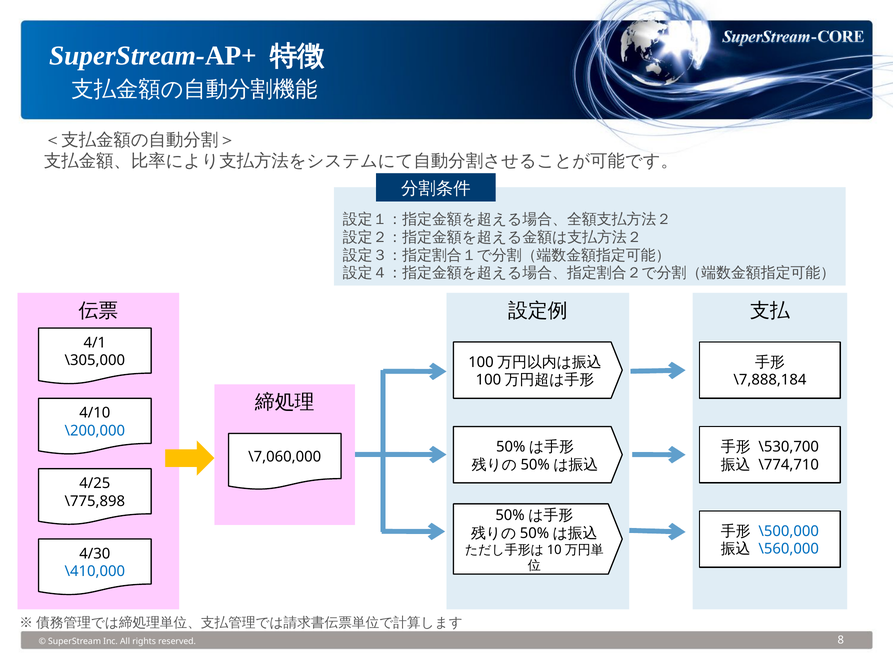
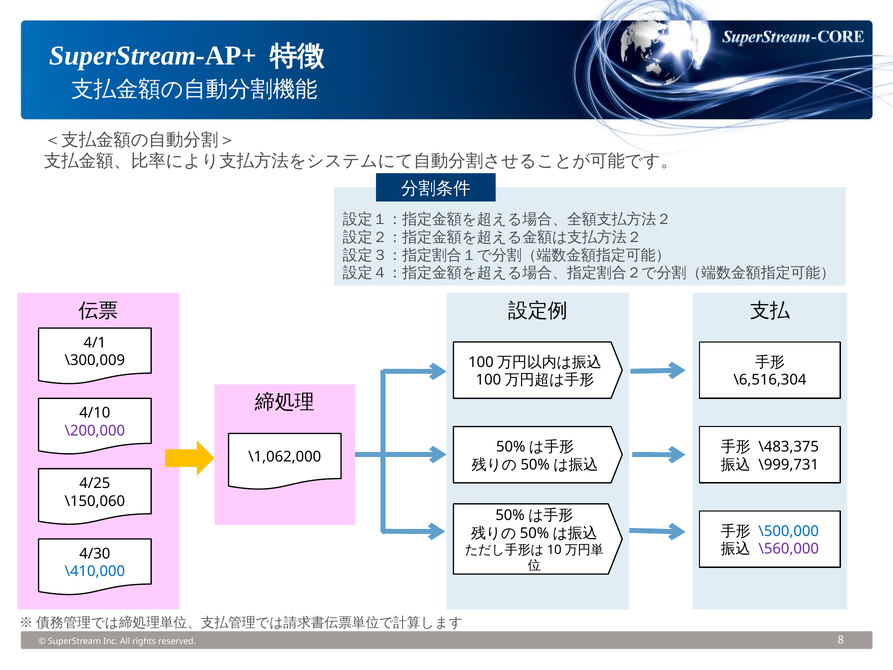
\305,000: \305,000 -> \300,009 (95, 360)
\7,888,184: \7,888,184 -> \6,516,304 (770, 380)
\200,000 colour: blue -> purple (95, 431)
\530,700: \530,700 -> \483,375 (789, 447)
\7,060,000: \7,060,000 -> \1,062,000 (285, 457)
\774,710: \774,710 -> \999,731 (789, 464)
\775,898: \775,898 -> \150,060 (95, 501)
\560,000 colour: blue -> purple (789, 549)
